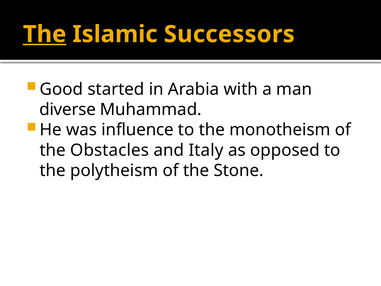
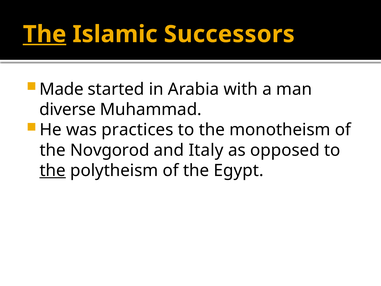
Good: Good -> Made (61, 89)
influence: influence -> practices (137, 130)
Obstacles: Obstacles -> Novgorod (110, 150)
the underline: none -> present (53, 170)
Stone: Stone -> Egypt (239, 170)
